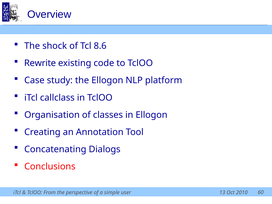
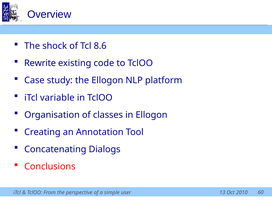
callclass: callclass -> variable (57, 98)
